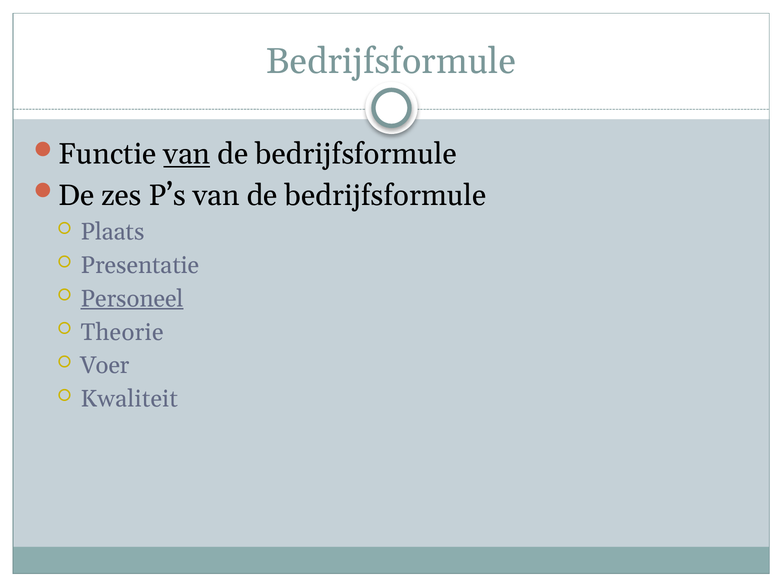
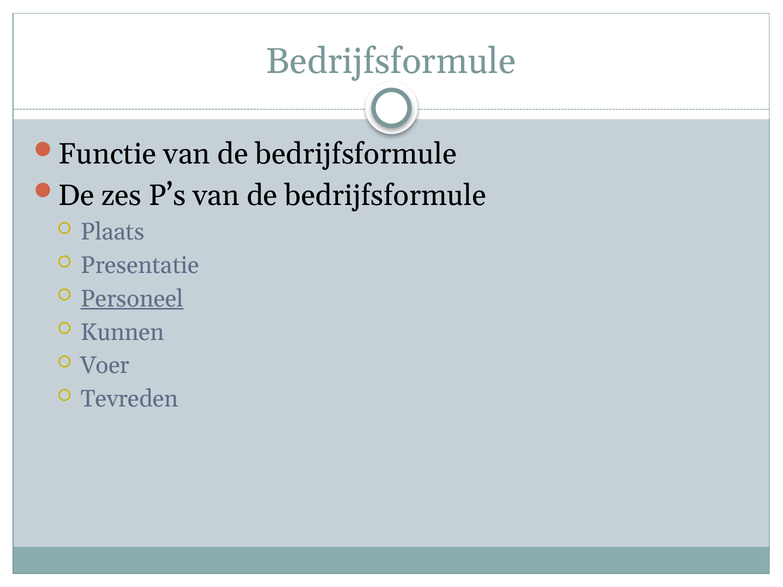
van underline: present -> none (187, 154)
Theorie: Theorie -> Kunnen (122, 332)
Kwaliteit: Kwaliteit -> Tevreden (129, 399)
